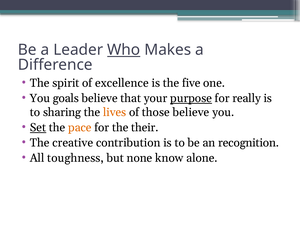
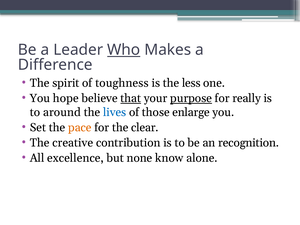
excellence: excellence -> toughness (122, 83)
five: five -> less (191, 83)
goals: goals -> hope (66, 98)
that underline: none -> present (131, 98)
sharing: sharing -> around (62, 112)
lives colour: orange -> blue (115, 112)
those believe: believe -> enlarge (191, 112)
Set underline: present -> none (38, 128)
their: their -> clear (145, 128)
toughness: toughness -> excellence (75, 158)
